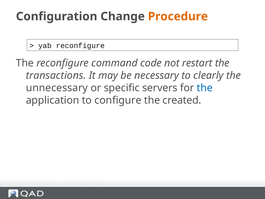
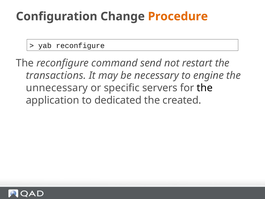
code: code -> send (151, 63)
clearly: clearly -> engine (209, 75)
the colour: blue -> black (205, 88)
configure: configure -> dedicated (118, 100)
